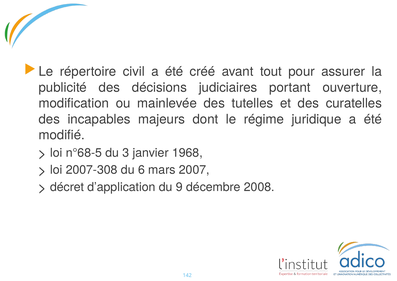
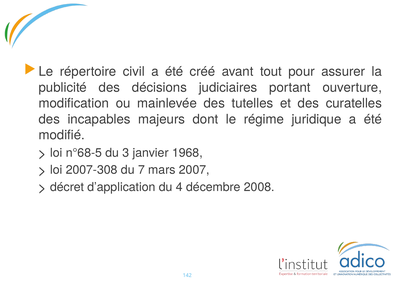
6: 6 -> 7 (141, 170)
9: 9 -> 4 (179, 187)
